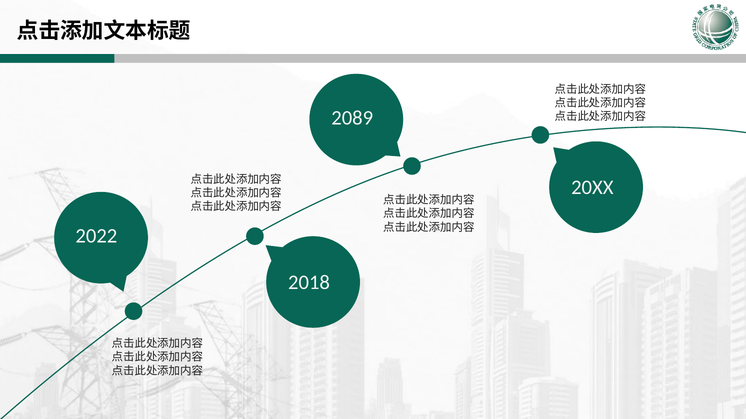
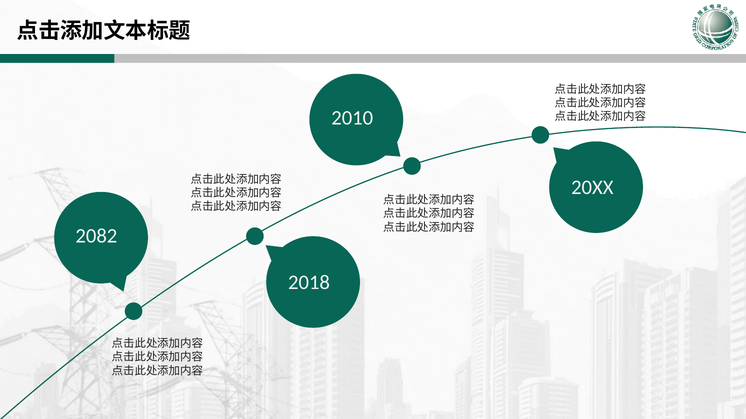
2089: 2089 -> 2010 (352, 118)
2022: 2022 -> 2082 (96, 236)
